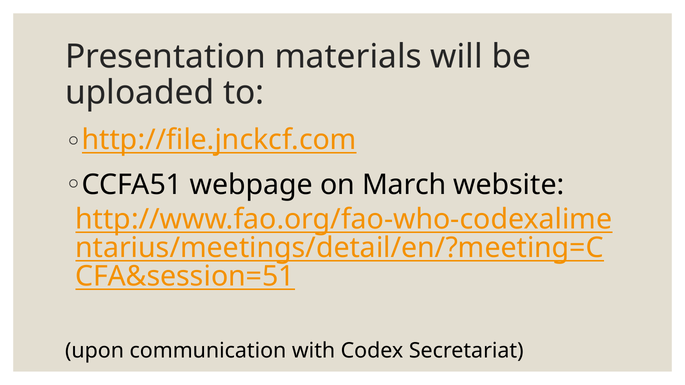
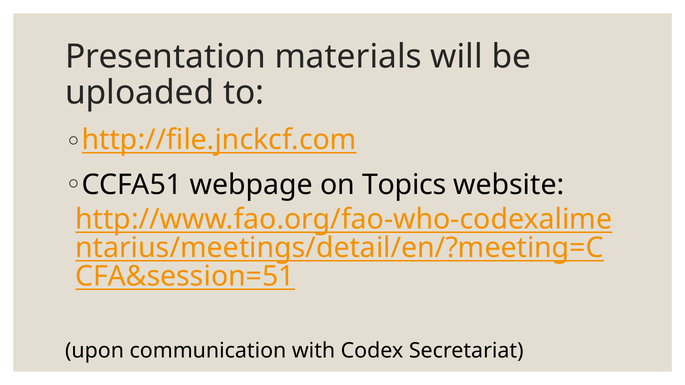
March: March -> Topics (404, 185)
